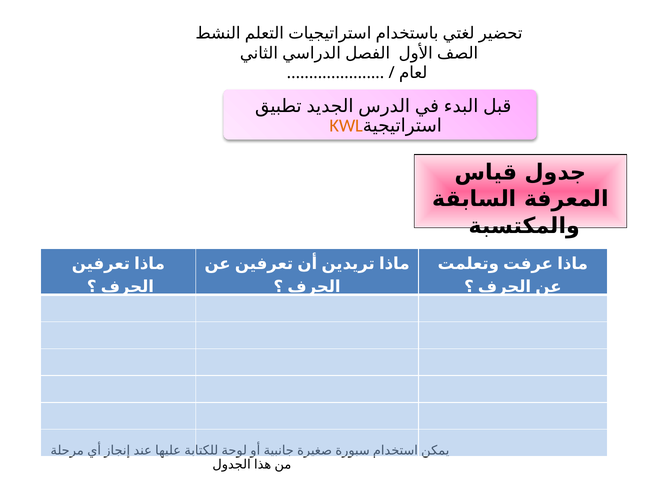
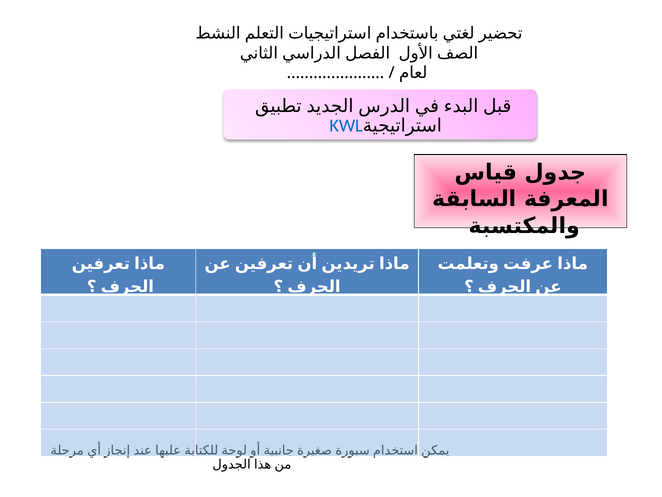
KWL colour: orange -> blue (346, 126)
